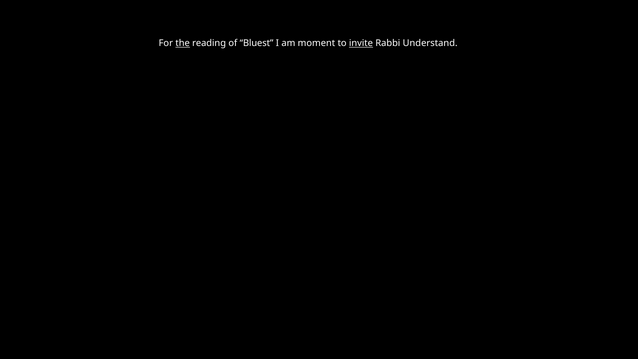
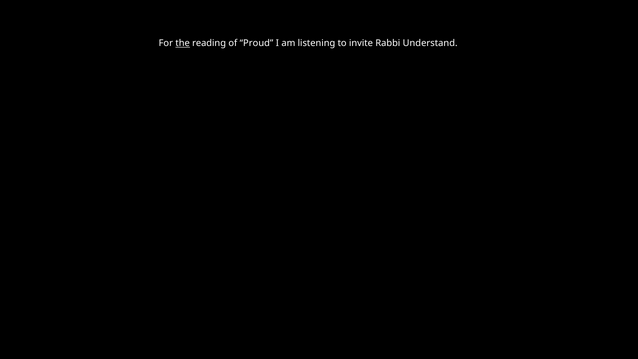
Bluest: Bluest -> Proud (257, 43)
moment: moment -> listening (316, 43)
invite underline: present -> none (361, 43)
